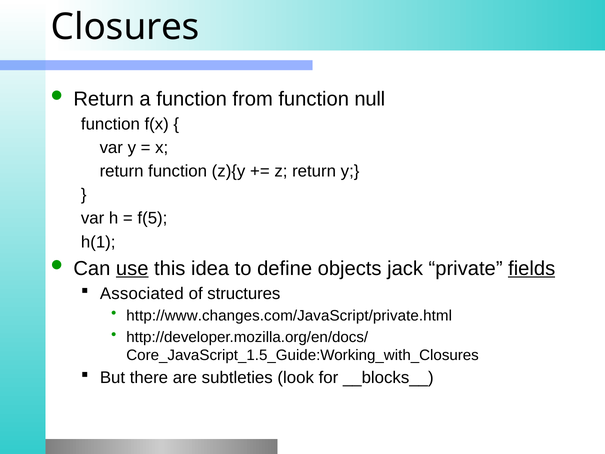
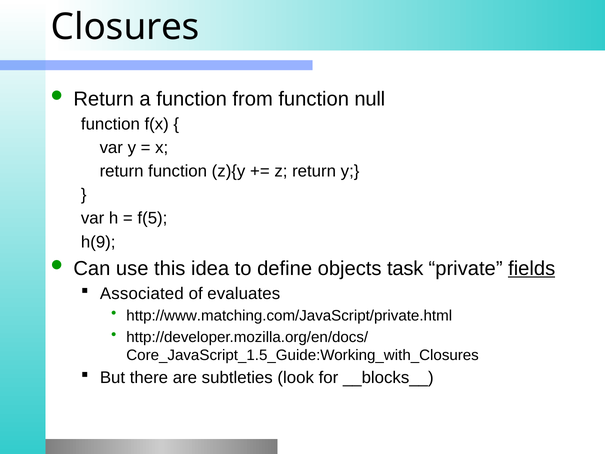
h(1: h(1 -> h(9 (98, 242)
use underline: present -> none (132, 268)
jack: jack -> task (405, 268)
structures: structures -> evaluates (244, 294)
http://www.changes.com/JavaScript/private.html: http://www.changes.com/JavaScript/private.html -> http://www.matching.com/JavaScript/private.html (289, 316)
